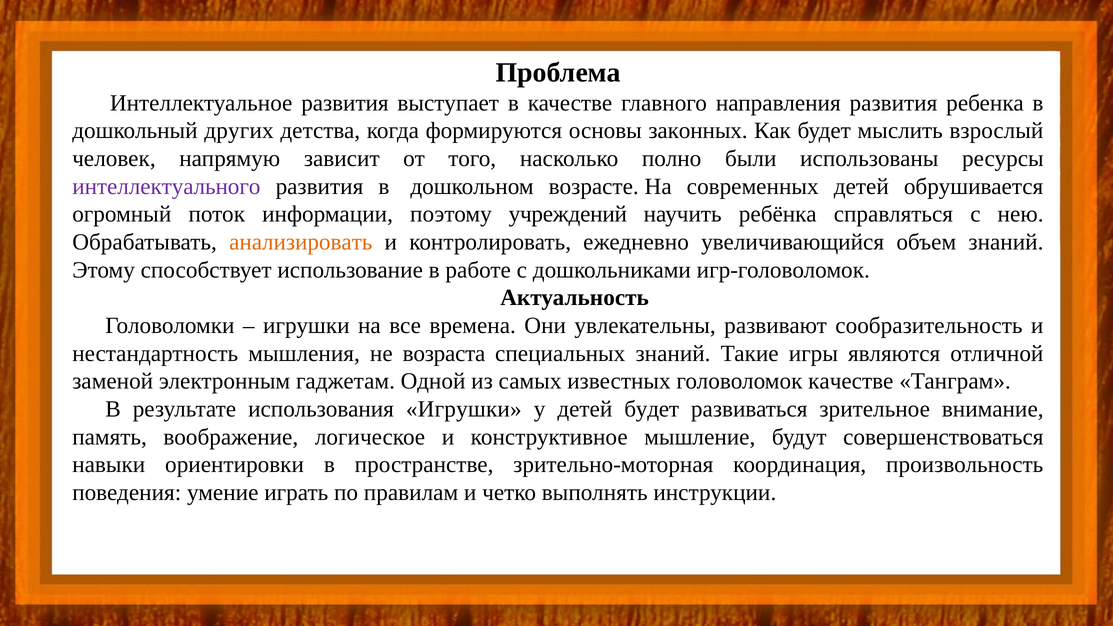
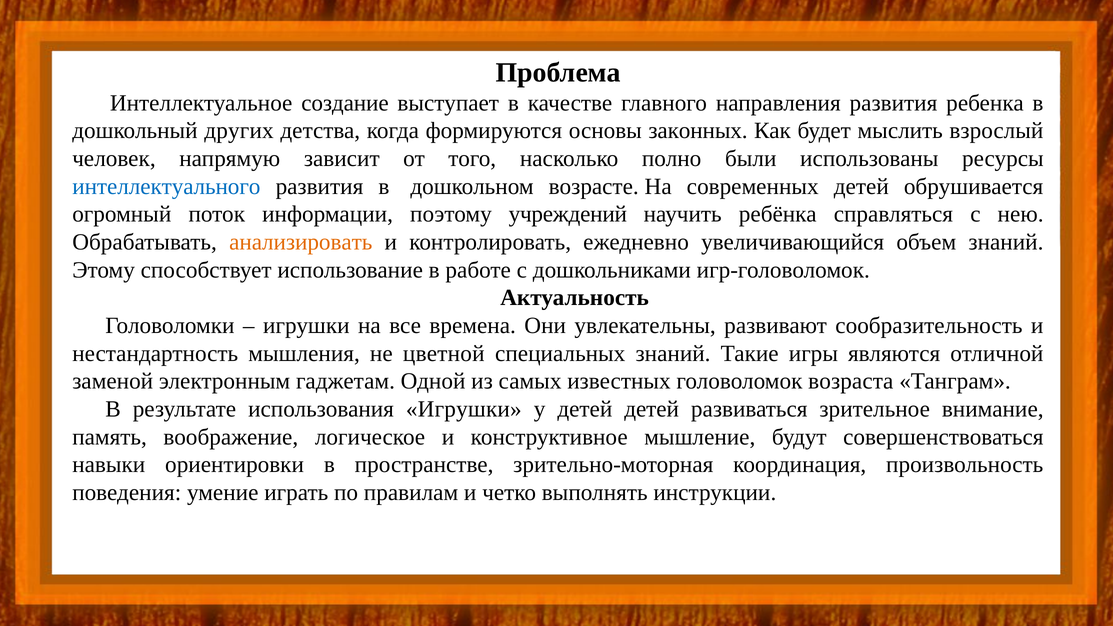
Интеллектуальное развития: развития -> создание (345, 103)
интеллектуального colour: purple -> blue (166, 186)
возраста: возраста -> цветной (444, 353)
головоломок качестве: качестве -> возраста (851, 381)
детей будет: будет -> детей (652, 409)
